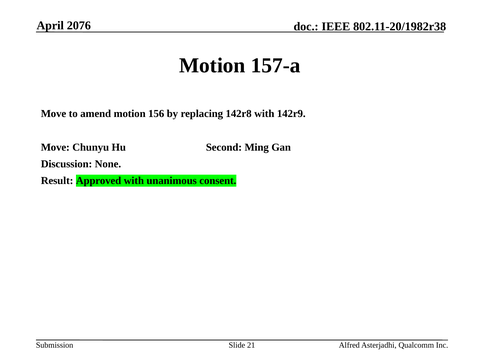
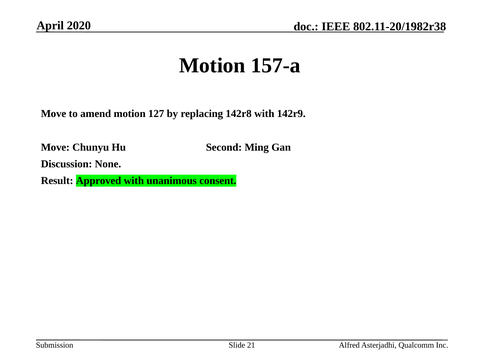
2076: 2076 -> 2020 (79, 25)
156: 156 -> 127 (156, 114)
